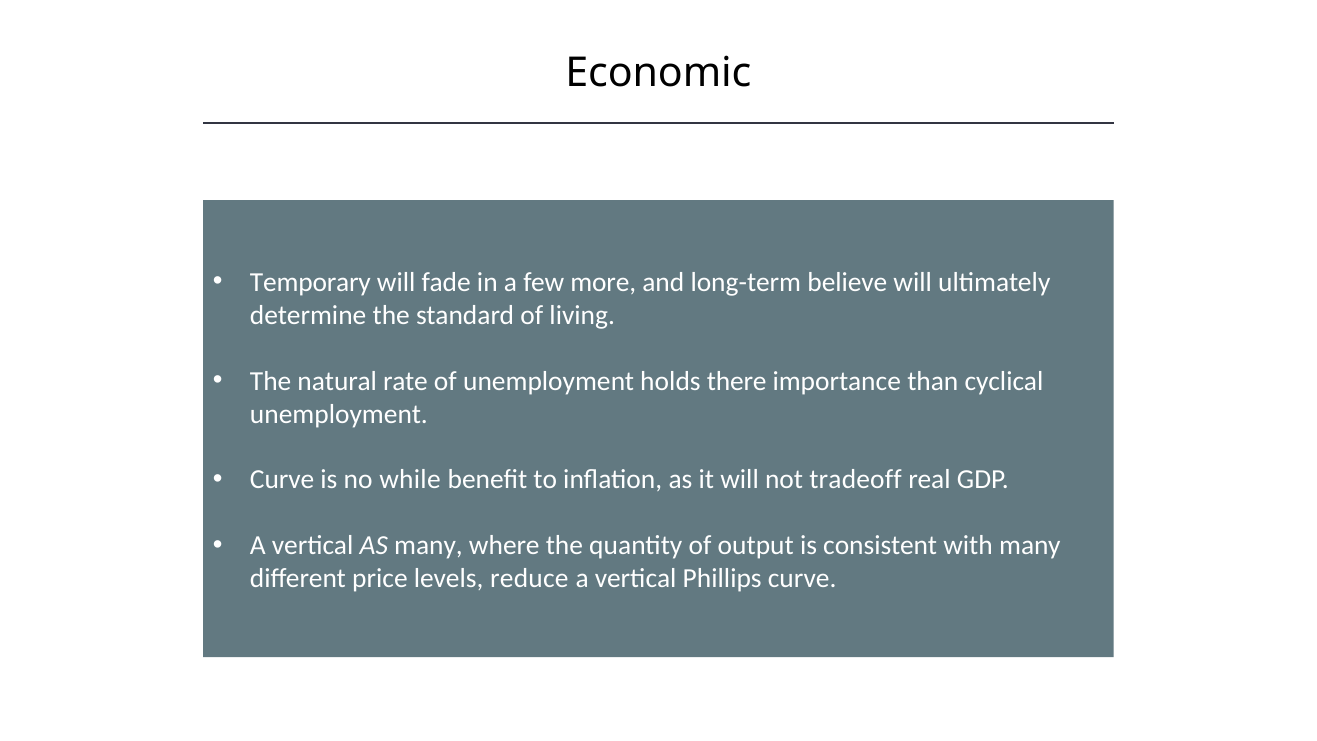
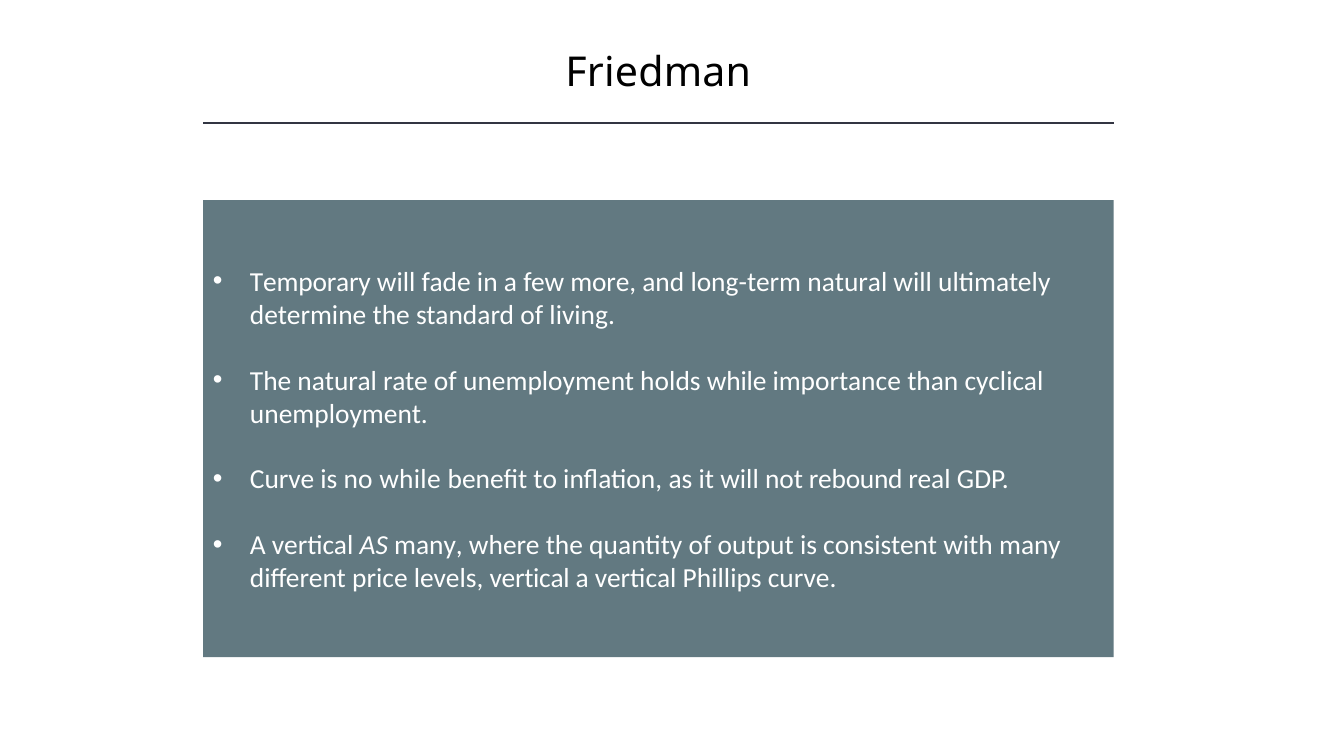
Economic: Economic -> Friedman (658, 73)
long-term believe: believe -> natural (847, 282)
holds there: there -> while (737, 381)
tradeoff: tradeoff -> rebound (856, 480)
levels reduce: reduce -> vertical (530, 579)
